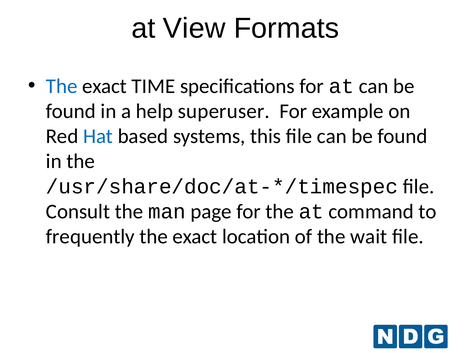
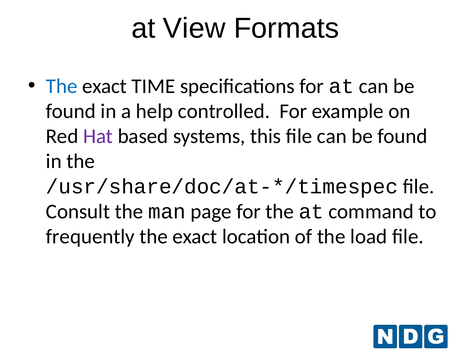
superuser: superuser -> controlled (224, 111)
Hat colour: blue -> purple (98, 136)
wait: wait -> load (369, 237)
